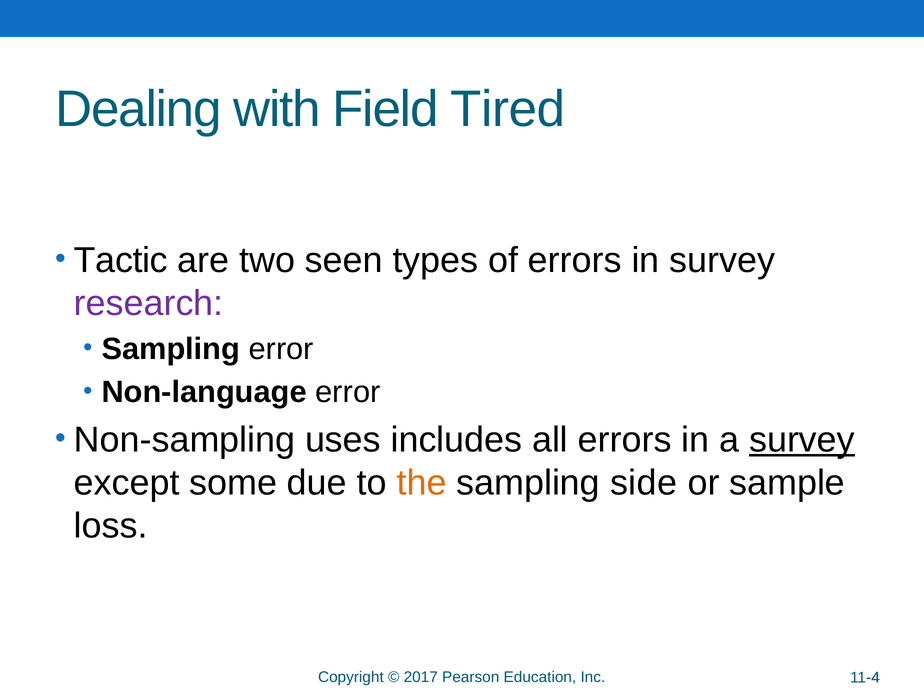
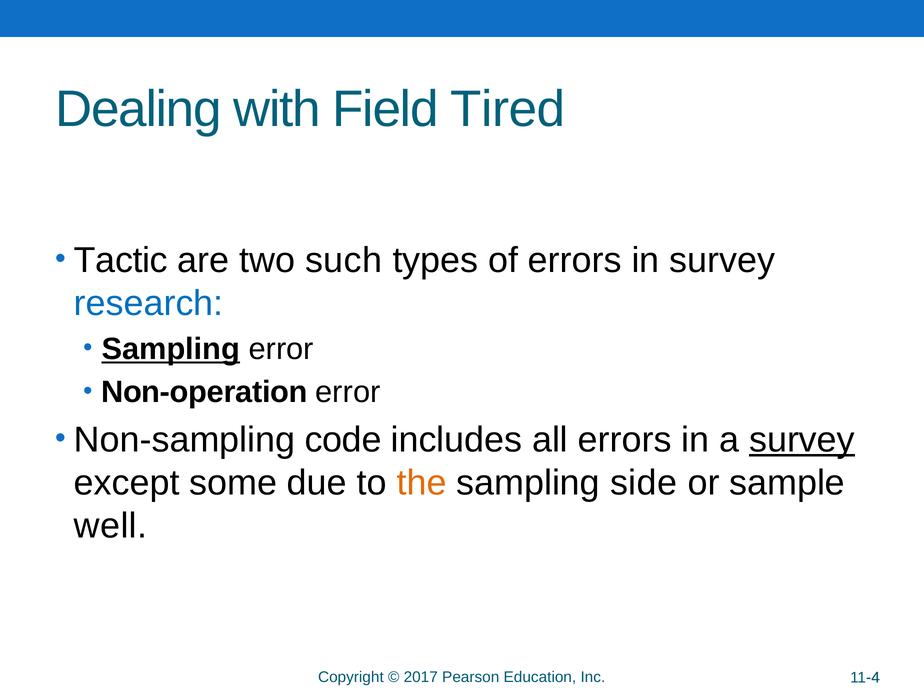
seen: seen -> such (344, 260)
research colour: purple -> blue (149, 303)
Sampling underline: none -> present (171, 349)
Non-language: Non-language -> Non-operation (204, 392)
uses: uses -> code (343, 440)
loss: loss -> well (111, 526)
